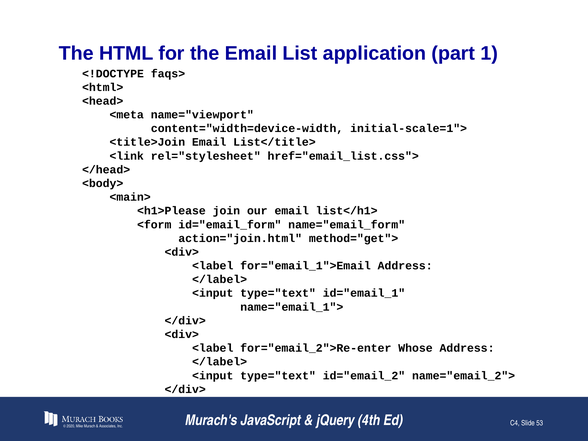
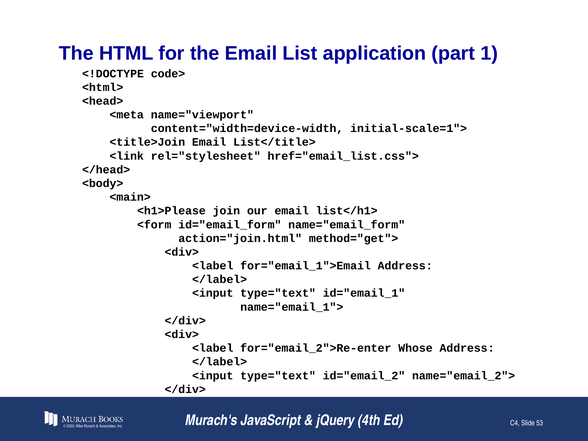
faqs>: faqs> -> code> (168, 74)
